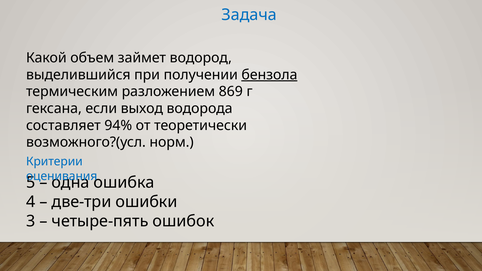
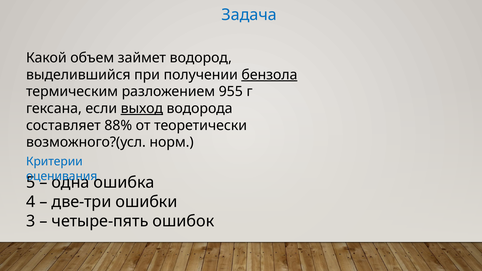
869: 869 -> 955 (231, 92)
выход underline: none -> present (142, 109)
94%: 94% -> 88% (118, 125)
